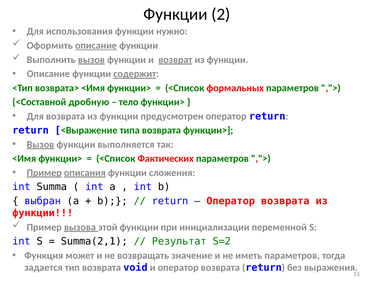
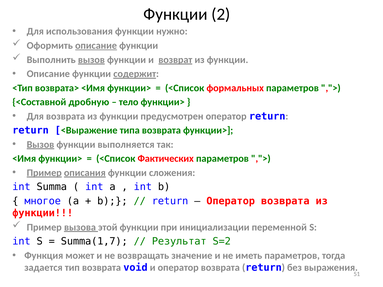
выбран: выбран -> многое (43, 201)
Summa(2,1: Summa(2,1 -> Summa(1,7 (94, 242)
